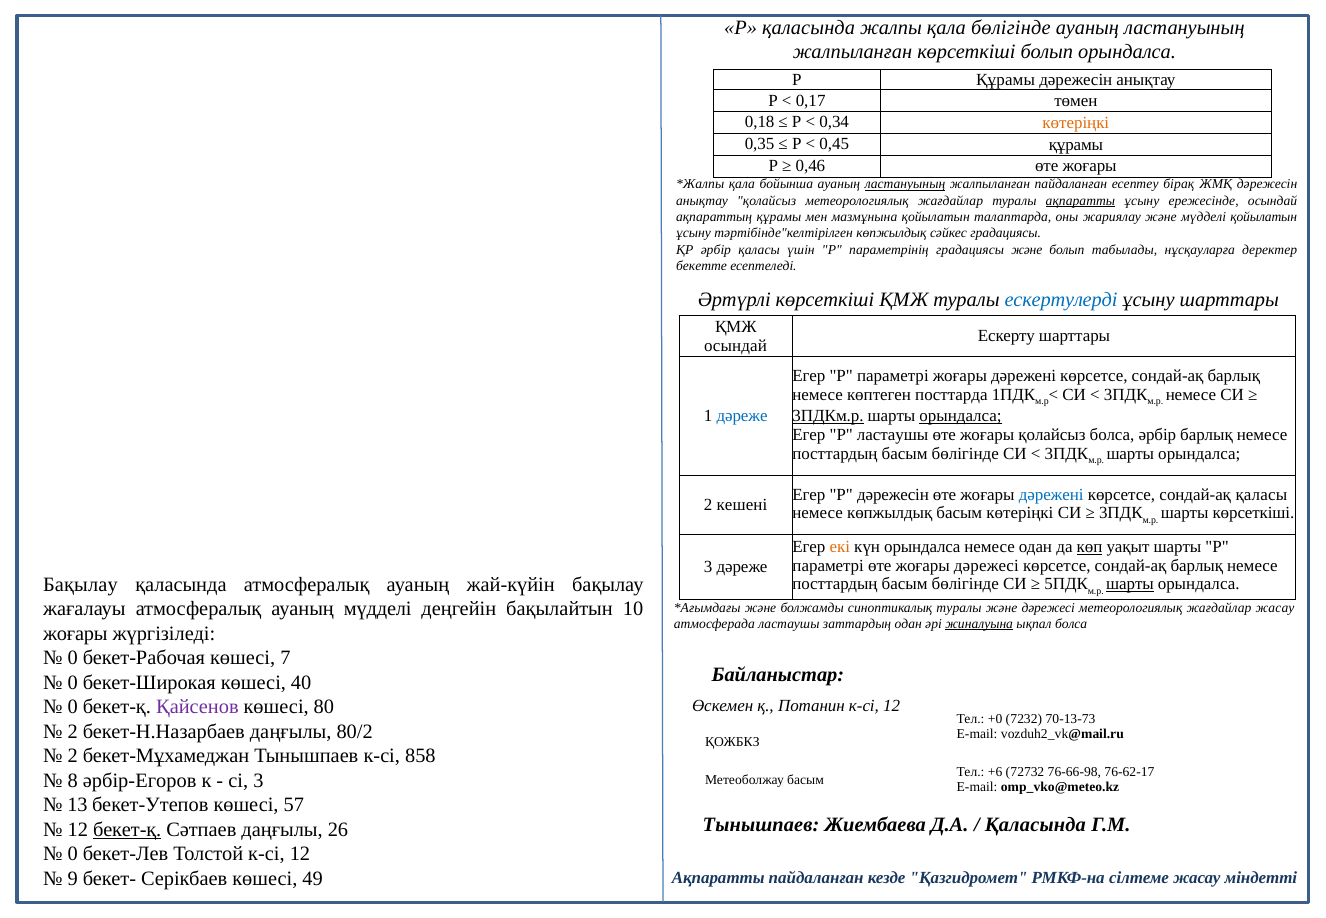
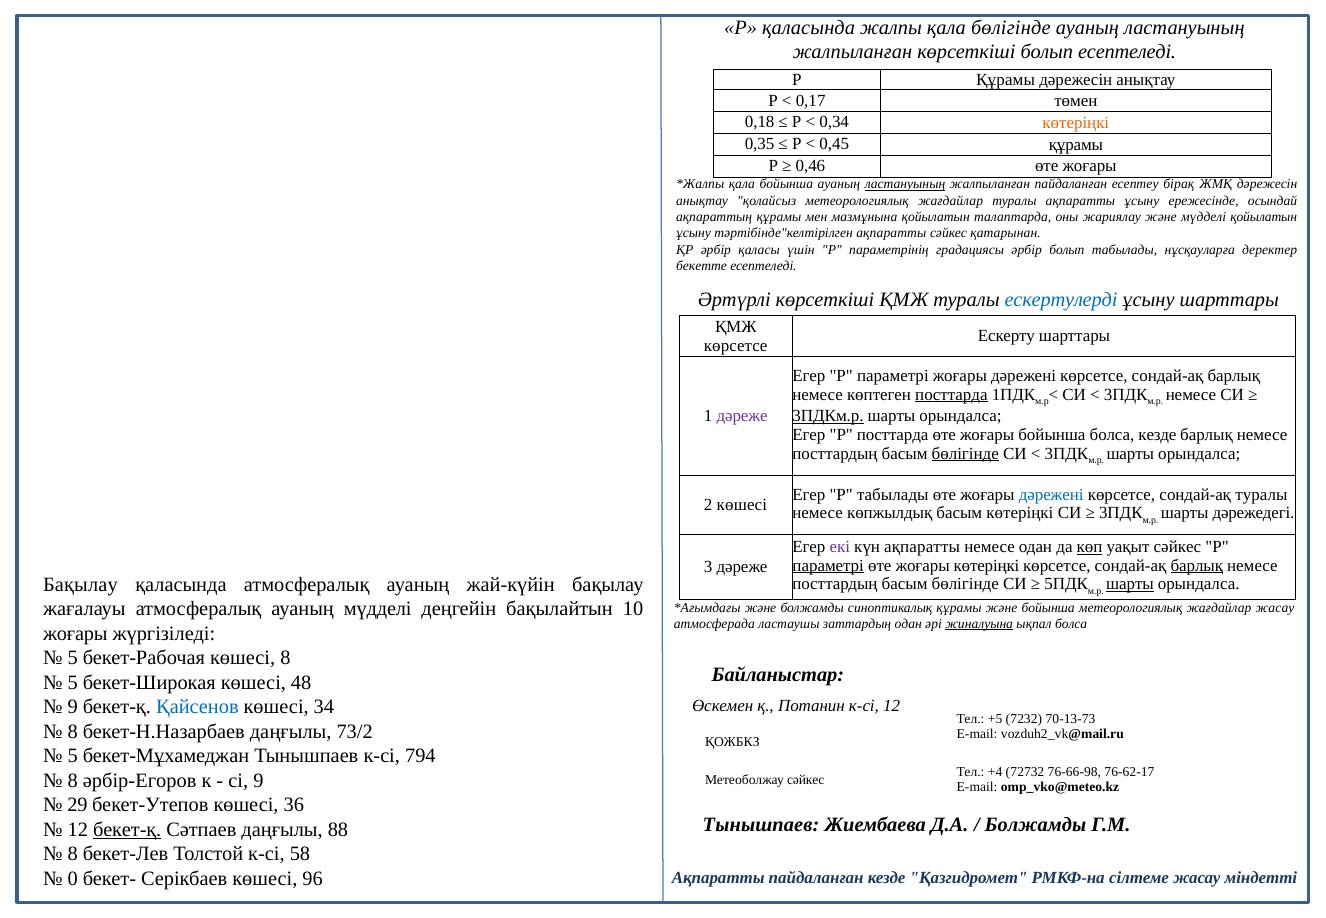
болып орындалса: орындалса -> есептеледі (1127, 52)
ақпаратты underline: present -> none (1080, 201)
тәртібінде"келтірілген көпжылдық: көпжылдық -> ақпаратты (891, 233)
сәйкес градациясы: градациясы -> қатарынан (1006, 233)
градациясы және: және -> әрбір (1027, 250)
осындай: осындай -> көрсетсе (736, 345)
посттарда underline: none -> present (951, 395)
дәреже colour: blue -> purple (742, 416)
орындалса underline: present -> none (960, 416)
P ластаушы: ластаушы -> посттарда (893, 435)
жоғары қолайсыз: қолайсыз -> бойынша (1052, 435)
болса әрбір: әрбір -> кезде (1157, 435)
бөлігінде underline: none -> present (965, 453)
Р дәрежесін: дәрежесін -> табылады (893, 494)
сондай-ақ қаласы: қаласы -> туралы (1261, 494)
2 кешені: кешені -> көшесі (742, 505)
шарты көрсеткіші: көрсеткіші -> дәрежедегі (1253, 513)
екі colour: orange -> purple (840, 547)
күн орындалса: орындалса -> ақпаратты (922, 547)
уақыт шарты: шарты -> сәйкес (1177, 547)
параметрі underline: none -> present (828, 566)
жоғары дәрежесі: дәрежесі -> көтеріңкі (986, 566)
барлық underline: none -> present (1197, 566)
синоптикалық туралы: туралы -> құрамы (959, 608)
және дәрежесі: дәрежесі -> бойынша (1048, 608)
0: 0 -> 5 (73, 658)
көшесі 7: 7 -> 8 (285, 658)
0: 0 -> 5 (73, 683)
40: 40 -> 48 (301, 683)
0: 0 -> 9 (73, 707)
Қайсенов colour: purple -> blue (197, 707)
80: 80 -> 34 (324, 707)
+0: +0 -> +5 (995, 719)
2: 2 -> 8 (73, 732)
80/2: 80/2 -> 73/2 (355, 732)
2: 2 -> 5 (73, 756)
858: 858 -> 794 (420, 756)
+6: +6 -> +4 (995, 772)
сі 3: 3 -> 9 (258, 780)
Метеоболжау басым: басым -> сәйкес (806, 780)
13: 13 -> 29 (77, 805)
57: 57 -> 36 (294, 805)
Қаласында: Қаласында -> Болжамды (1035, 825)
26: 26 -> 88 (338, 829)
0: 0 -> 8 (73, 854)
Толстой к-сі 12: 12 -> 58 (300, 854)
9: 9 -> 0 (73, 878)
49: 49 -> 96 (313, 878)
